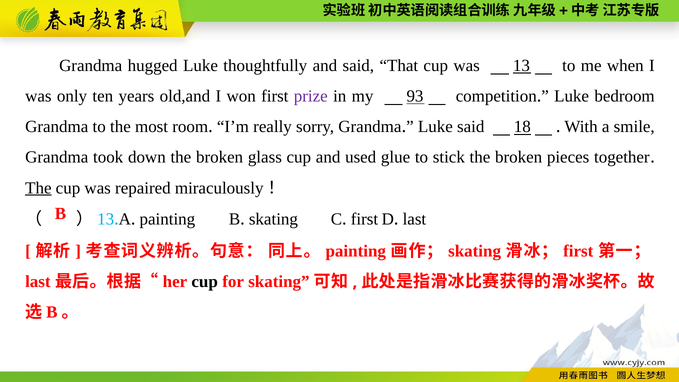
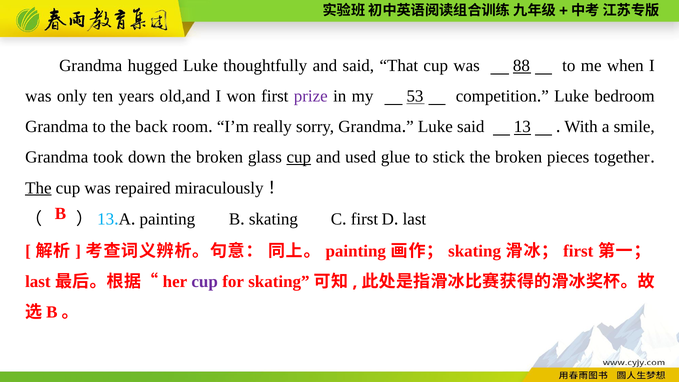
13: 13 -> 88 (521, 66)
93: 93 -> 53 (415, 96)
most: most -> back (151, 127)
18: 18 -> 13 (522, 127)
cup underline: none -> present (299, 157)
cup colour: black -> purple (205, 282)
